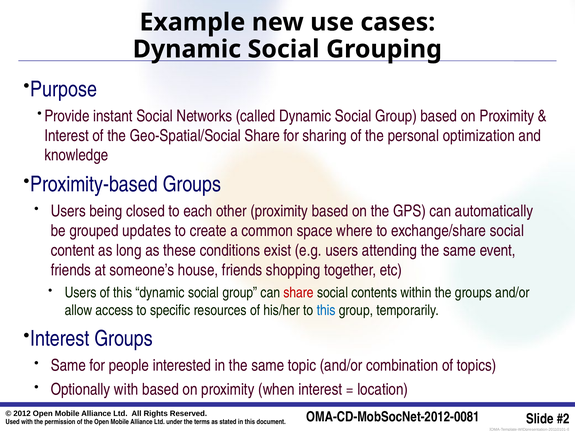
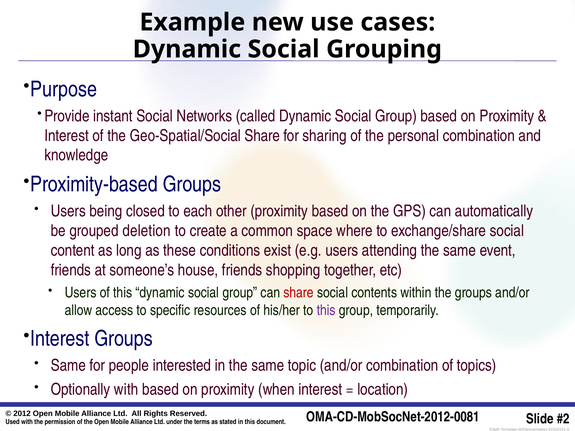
personal optimization: optimization -> combination (479, 136)
updates: updates -> deletion (147, 231)
this colour: blue -> purple (326, 311)
